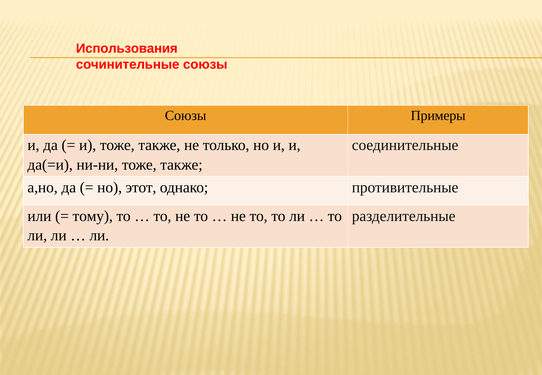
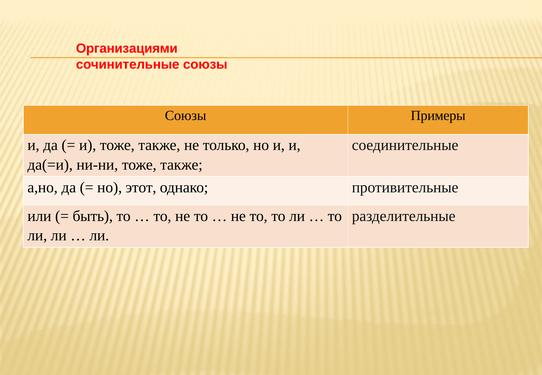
Использования: Использования -> Организациями (127, 49)
тому: тому -> быть (93, 216)
